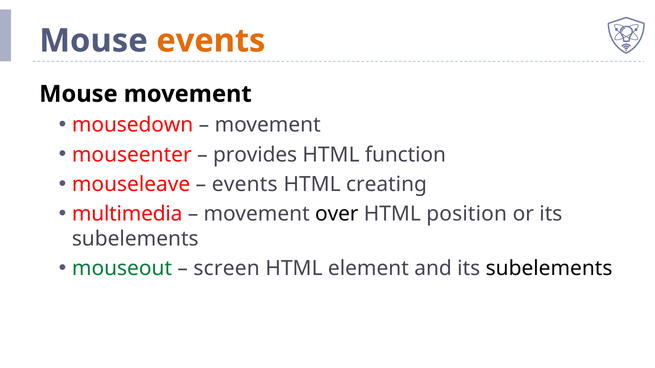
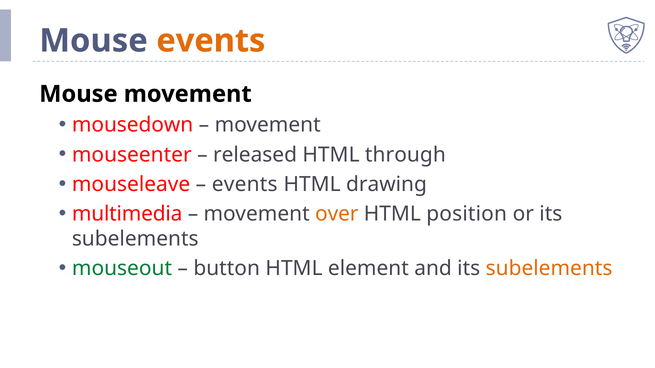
provides: provides -> released (255, 155)
function: function -> through (405, 155)
creating: creating -> drawing (386, 184)
over colour: black -> orange (337, 214)
screen: screen -> button (227, 269)
subelements colour: black -> orange (549, 269)
